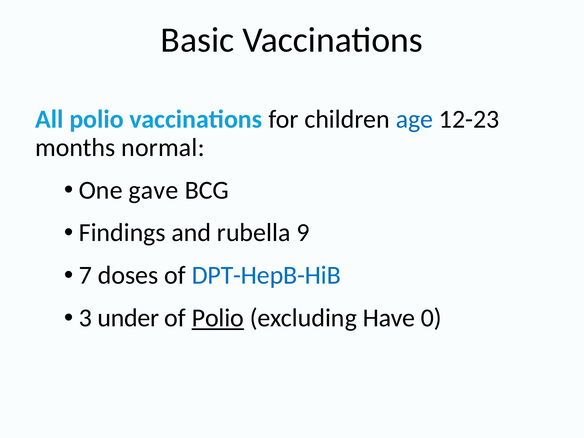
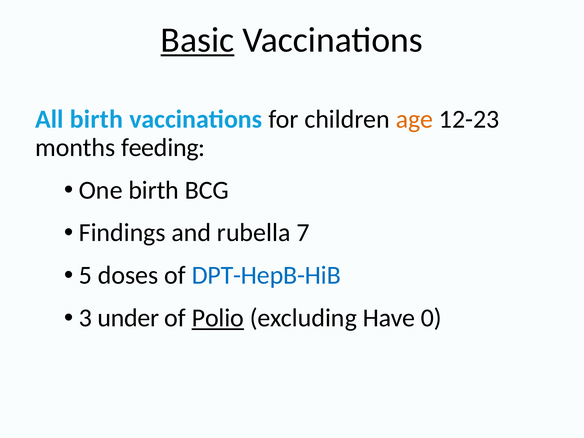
Basic underline: none -> present (197, 40)
All polio: polio -> birth (96, 119)
age colour: blue -> orange (414, 119)
normal: normal -> feeding (163, 147)
One gave: gave -> birth (154, 190)
9: 9 -> 7 (303, 233)
7: 7 -> 5 (85, 275)
